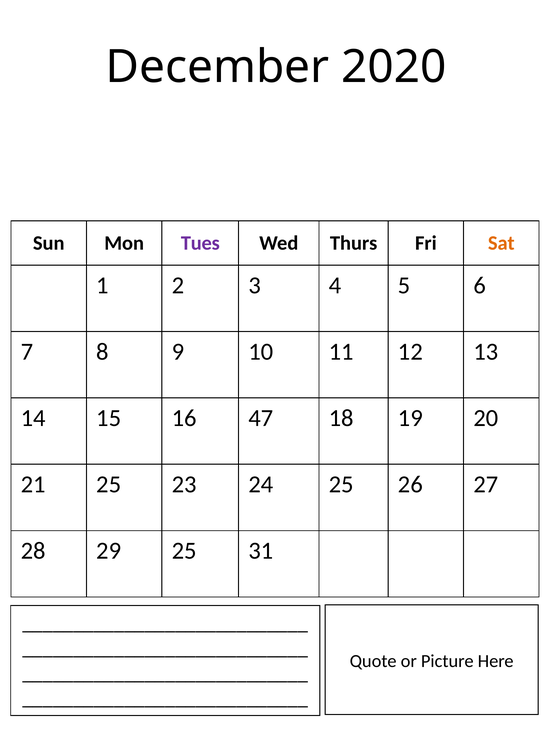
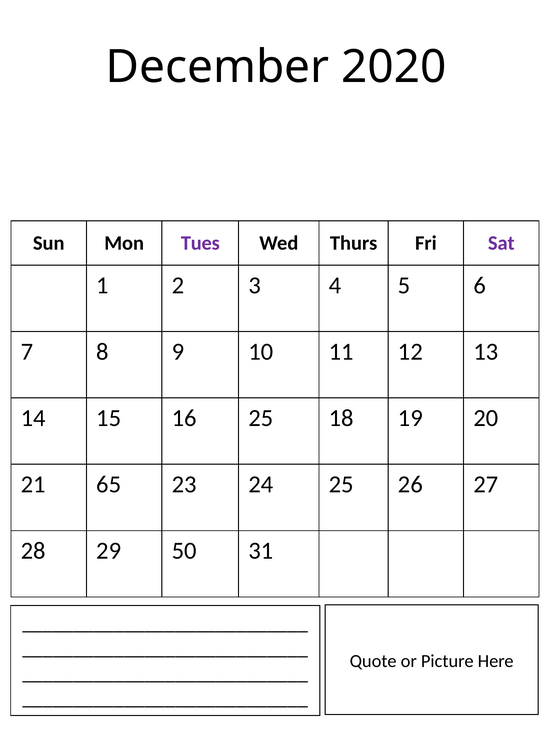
Sat colour: orange -> purple (501, 243)
16 47: 47 -> 25 (261, 418)
21 25: 25 -> 65 (109, 484)
29 25: 25 -> 50 (184, 551)
